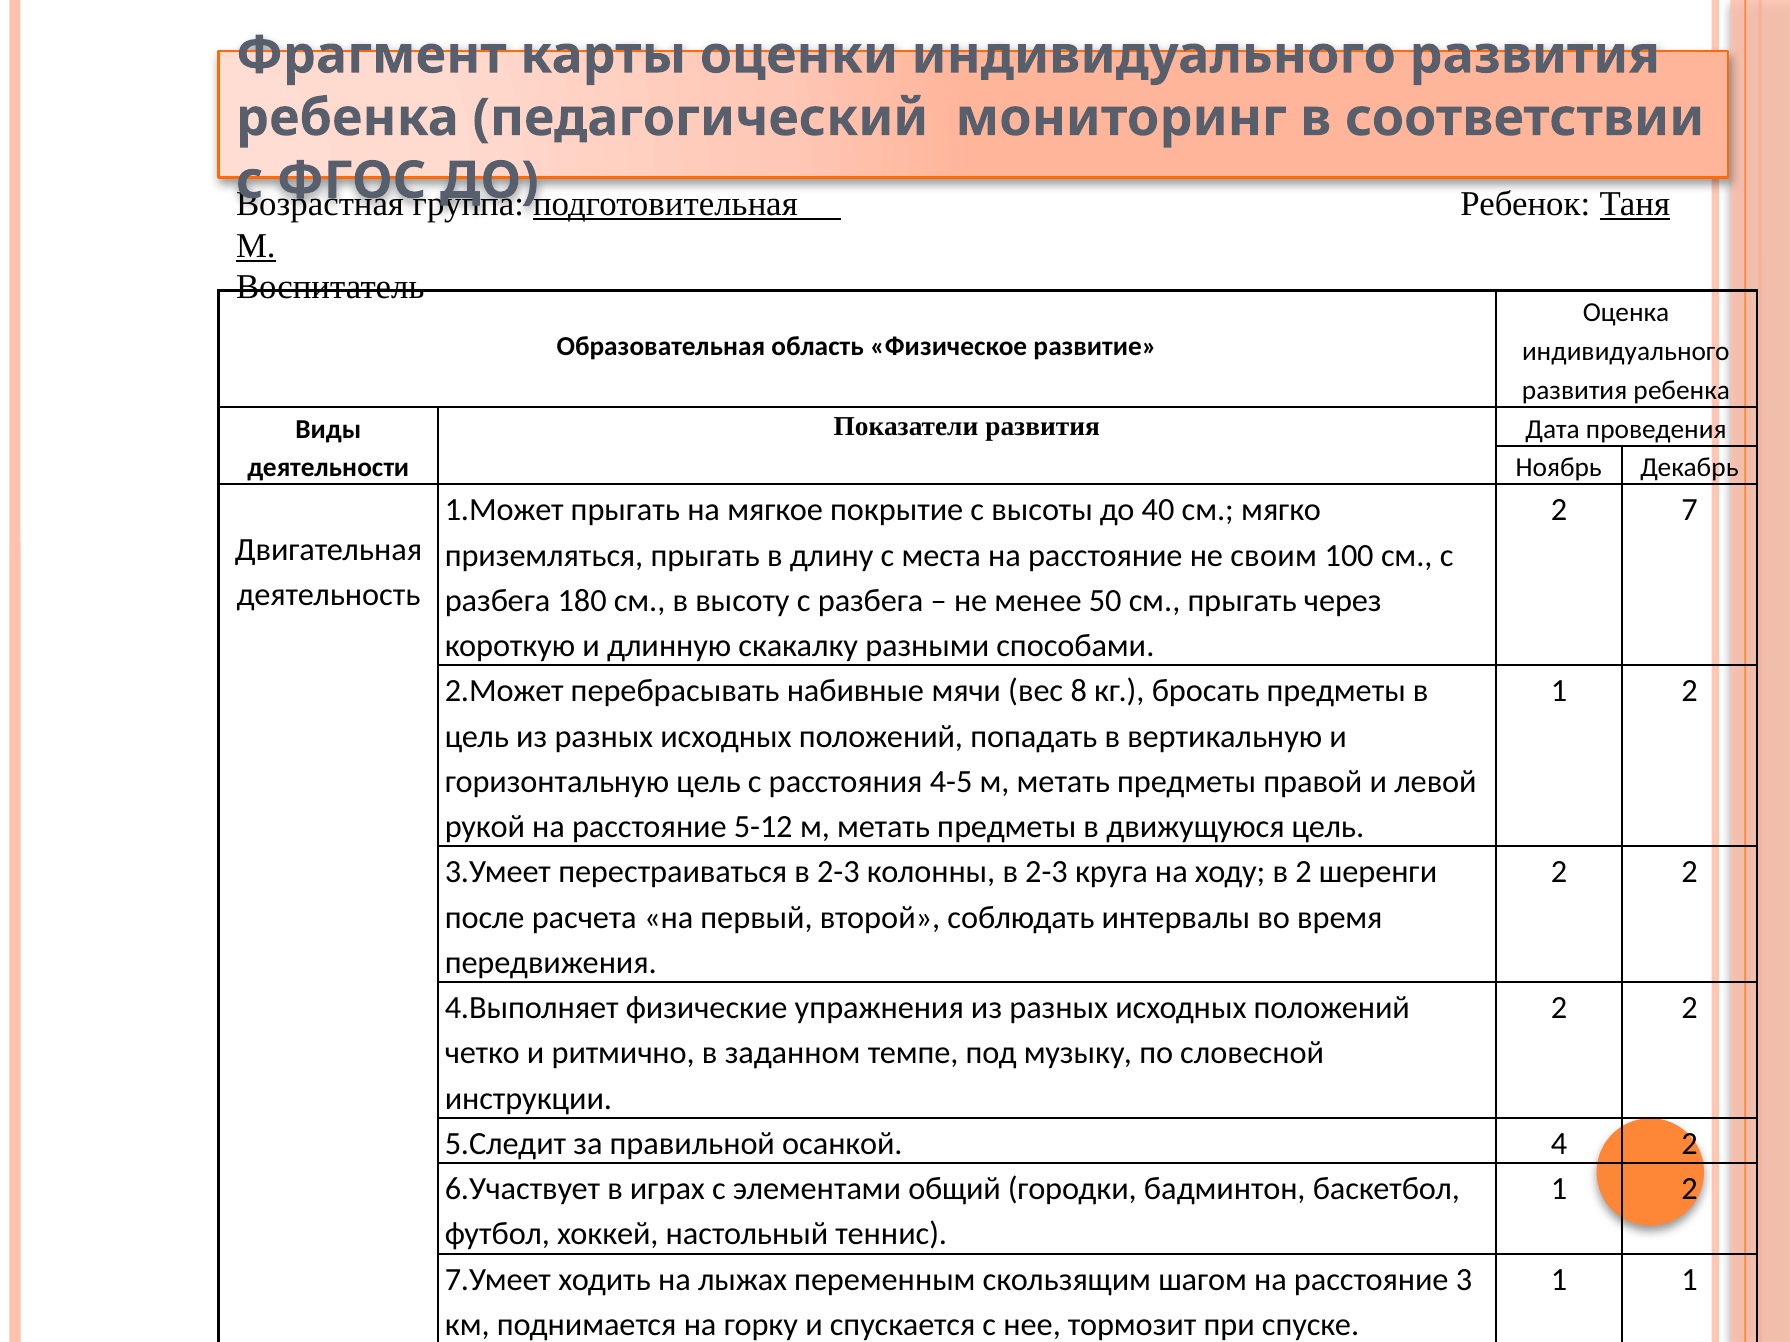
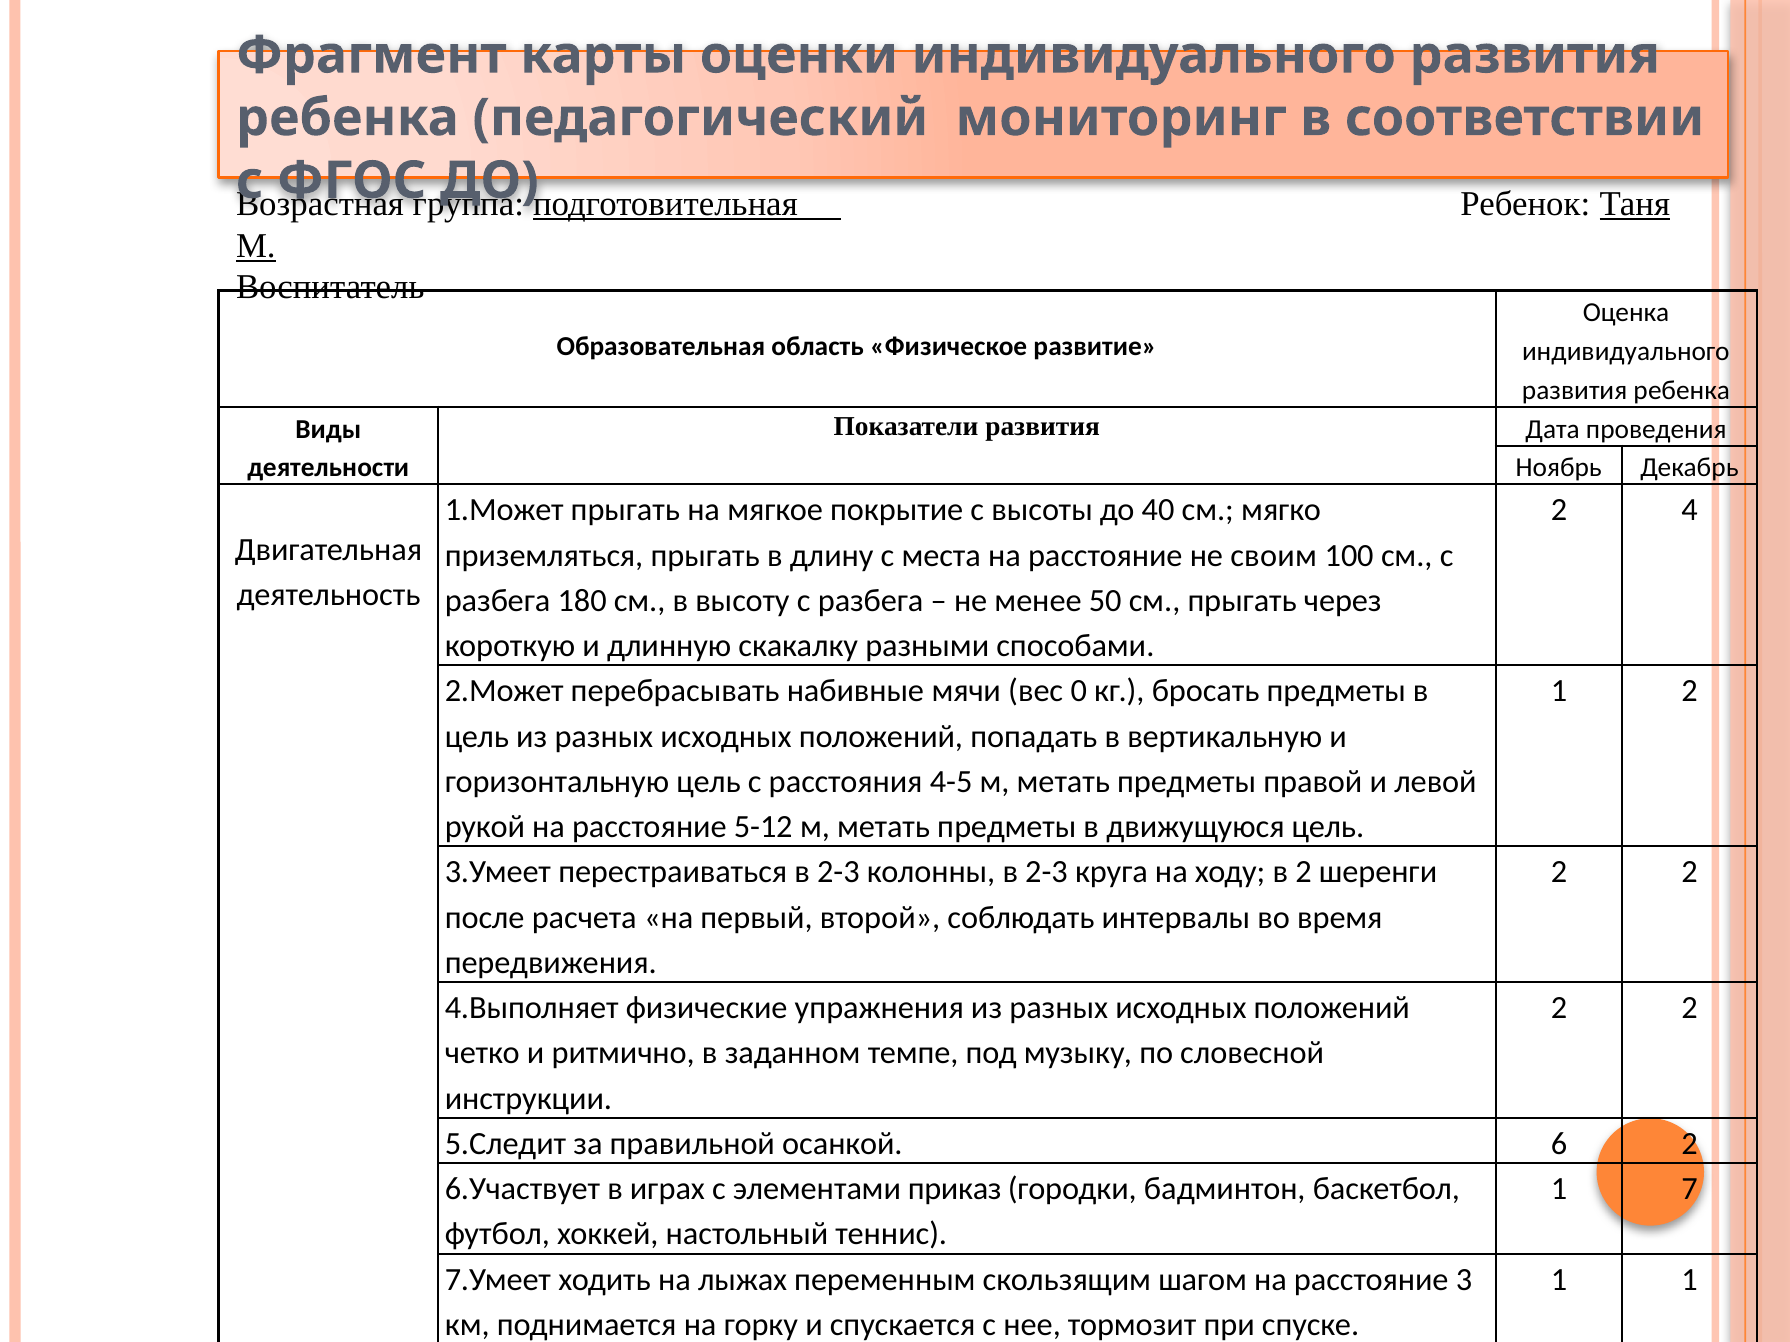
7: 7 -> 4 (1690, 510)
8: 8 -> 0 (1079, 692)
4: 4 -> 6 (1559, 1144)
общий: общий -> приказ (955, 1189)
2: 2 -> 7 (1690, 1189)
